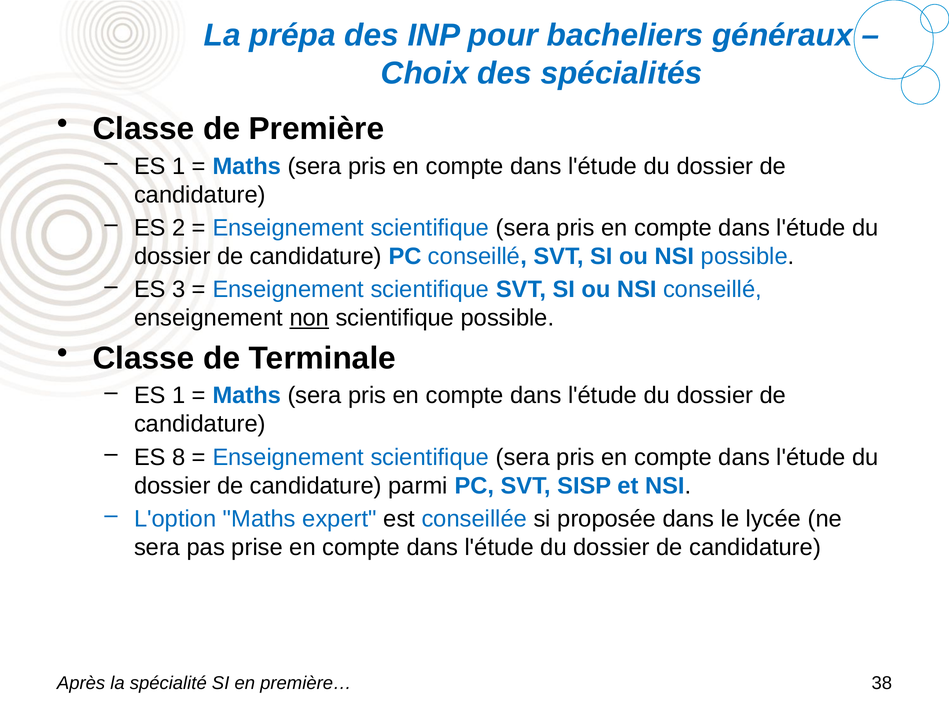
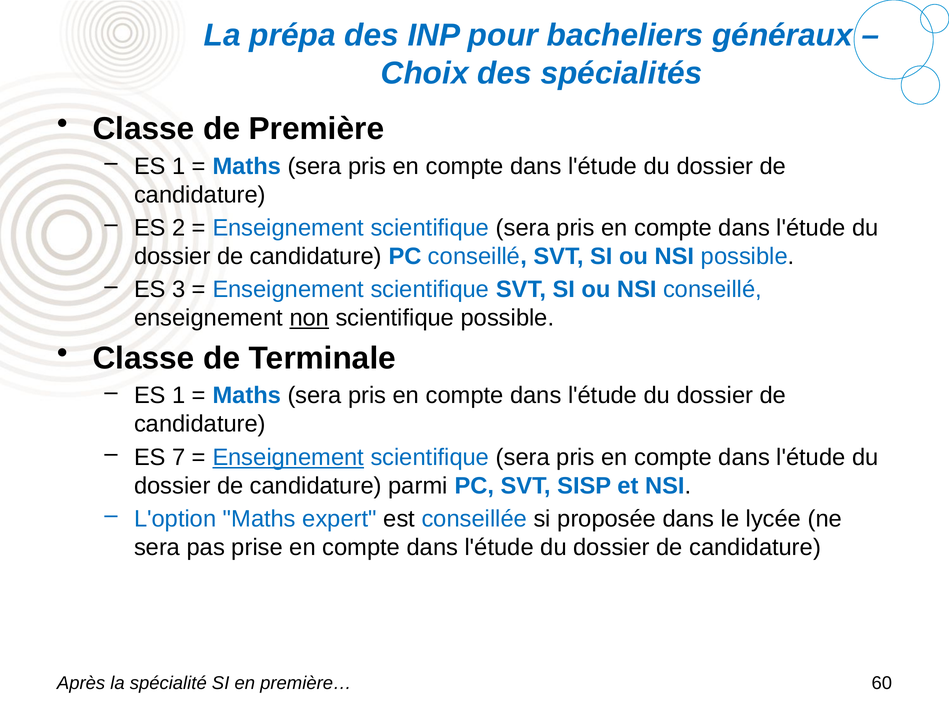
8: 8 -> 7 (179, 457)
Enseignement underline: none -> present (288, 457)
38: 38 -> 60 (882, 683)
